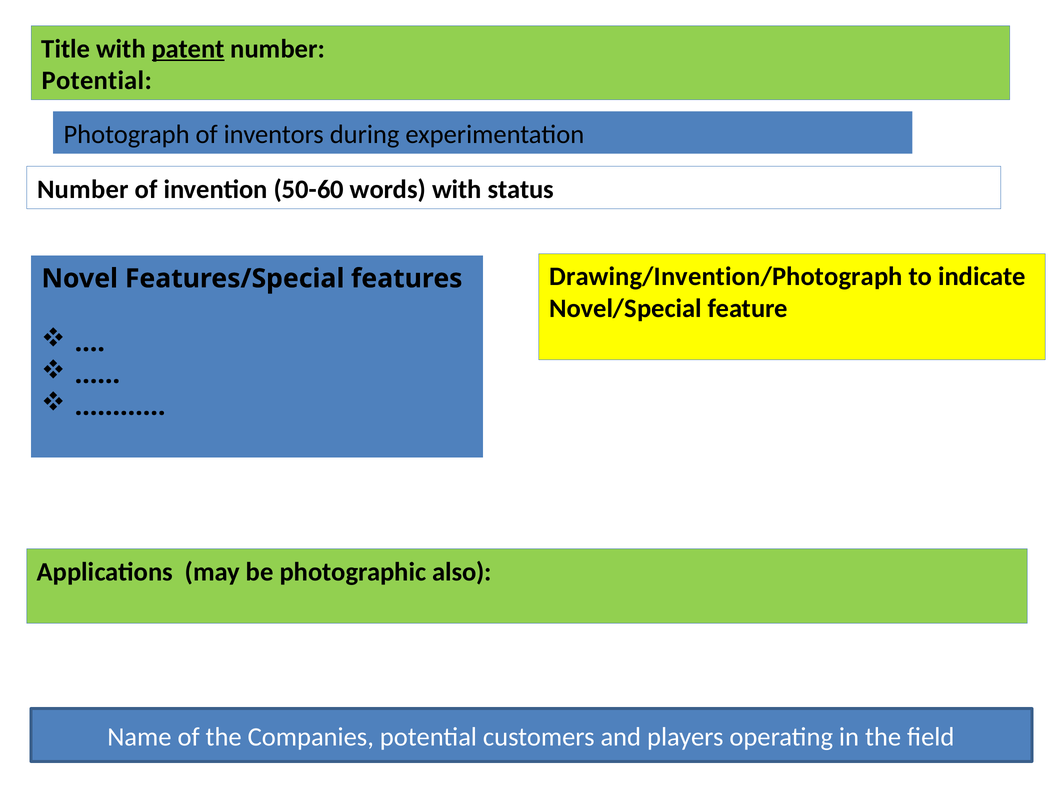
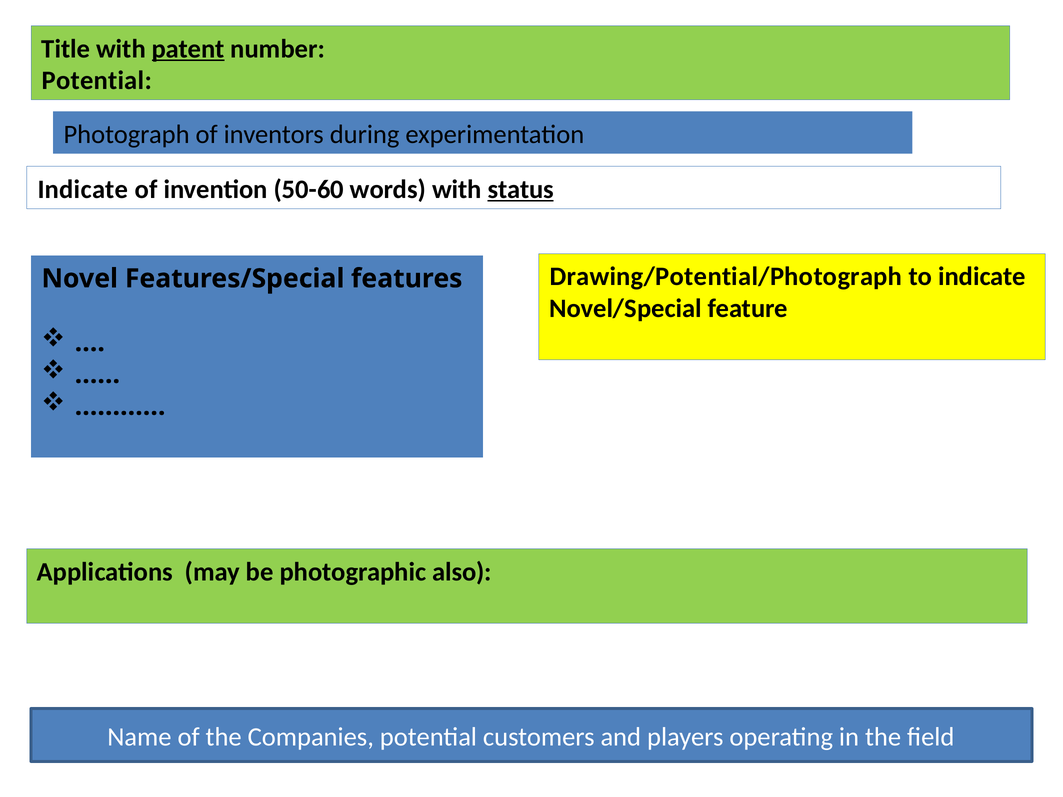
Number: Number -> Indicate (83, 189)
status underline: none -> present (521, 189)
Drawing/Invention/Photograph: Drawing/Invention/Photograph -> Drawing/Potential/Photograph (726, 277)
